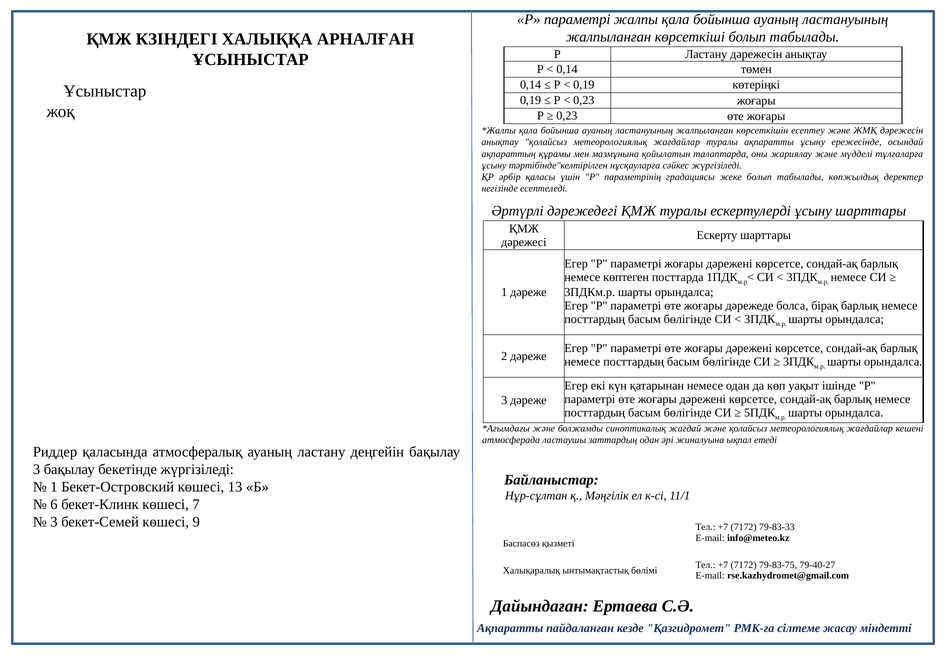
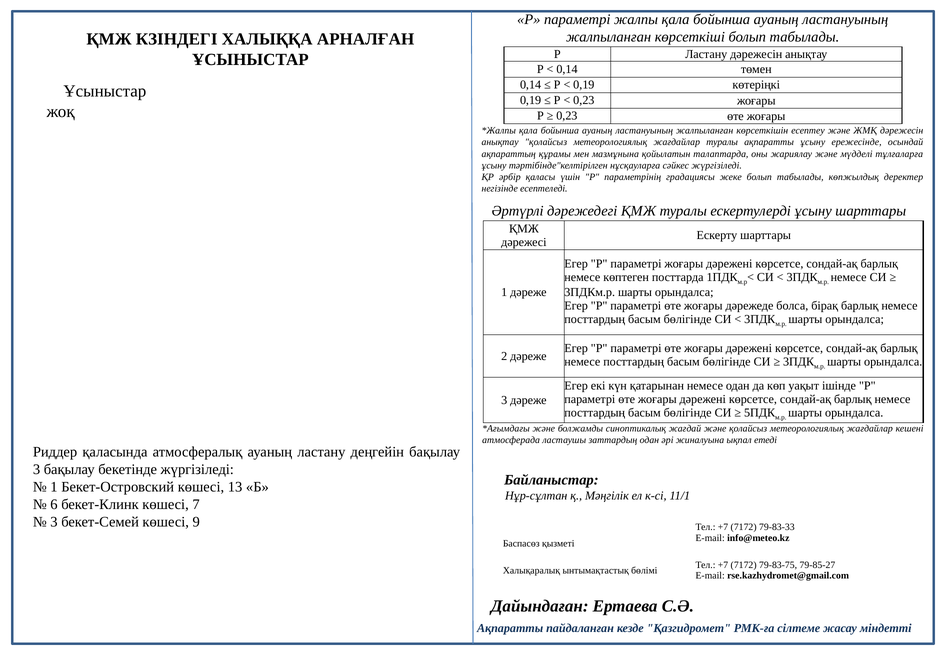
79-40-27: 79-40-27 -> 79-85-27 (817, 565)
